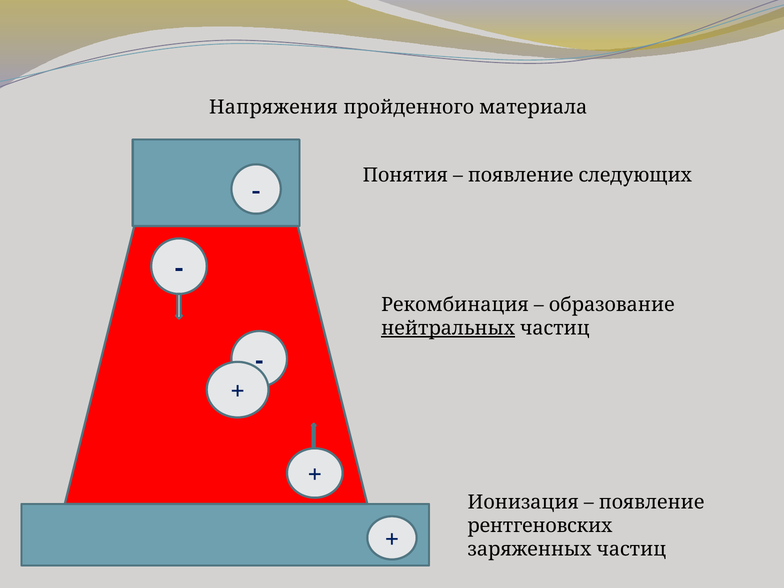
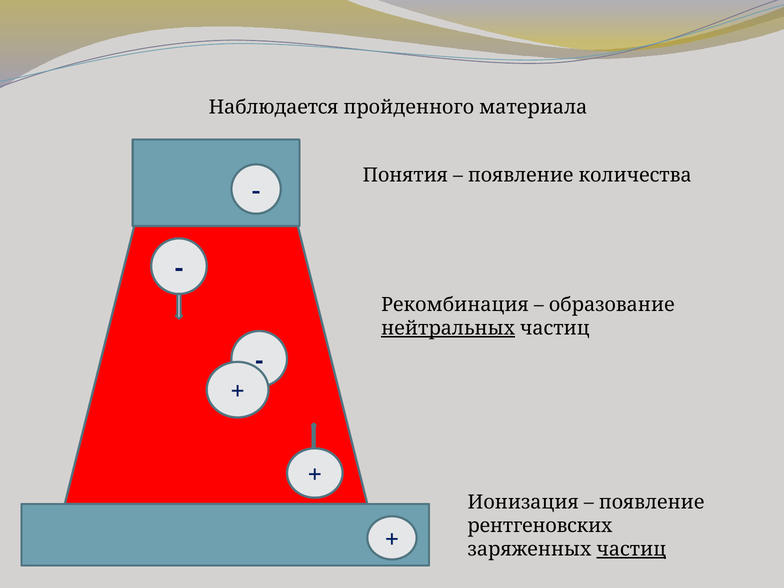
Напряжения: Напряжения -> Наблюдается (274, 107)
следующих: следующих -> количества (635, 175)
частиц underline: none -> present (631, 549)
